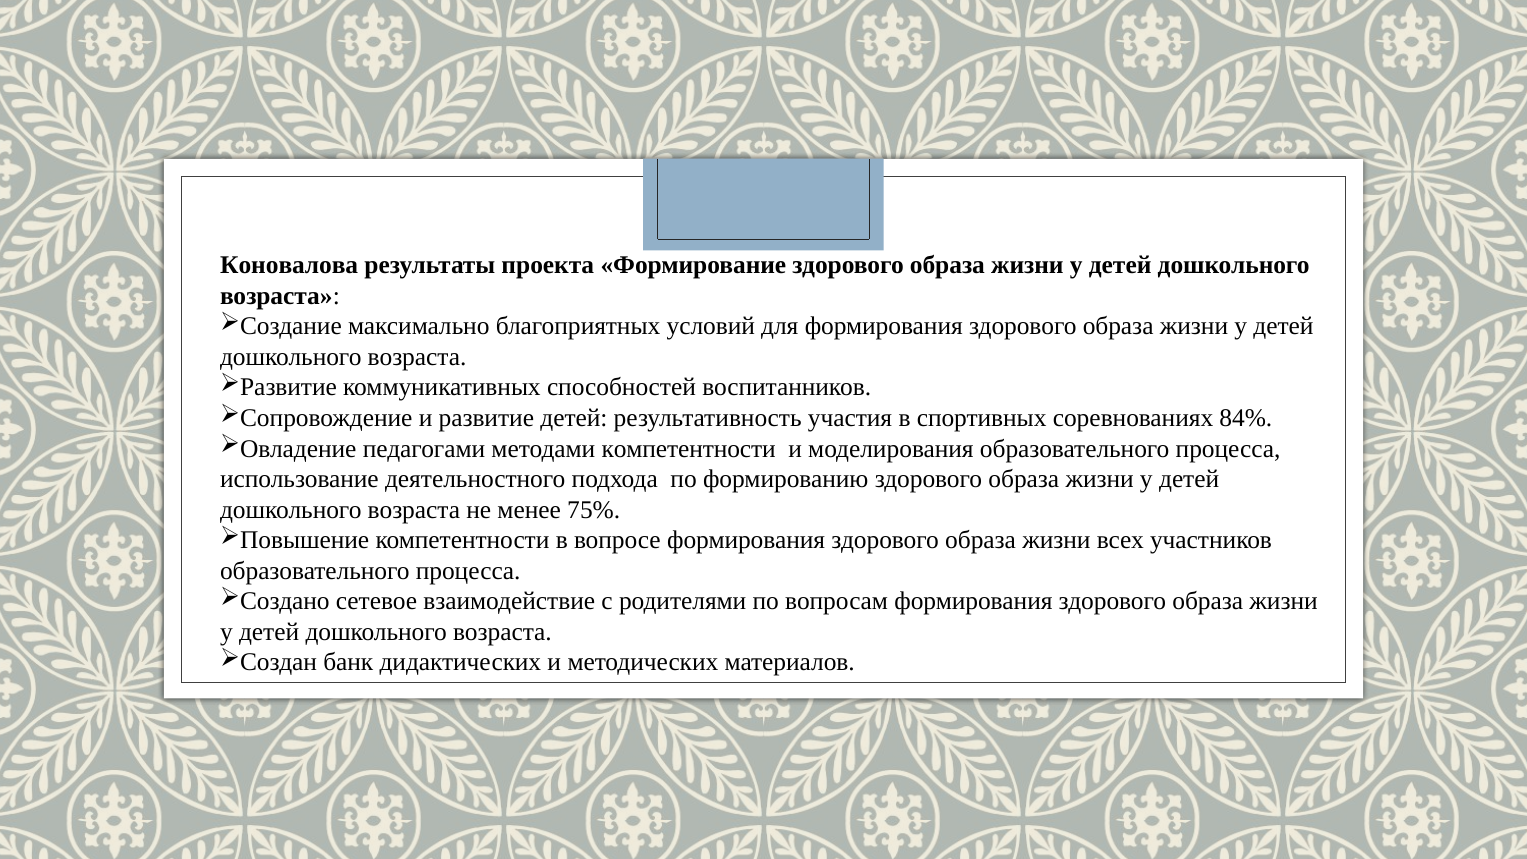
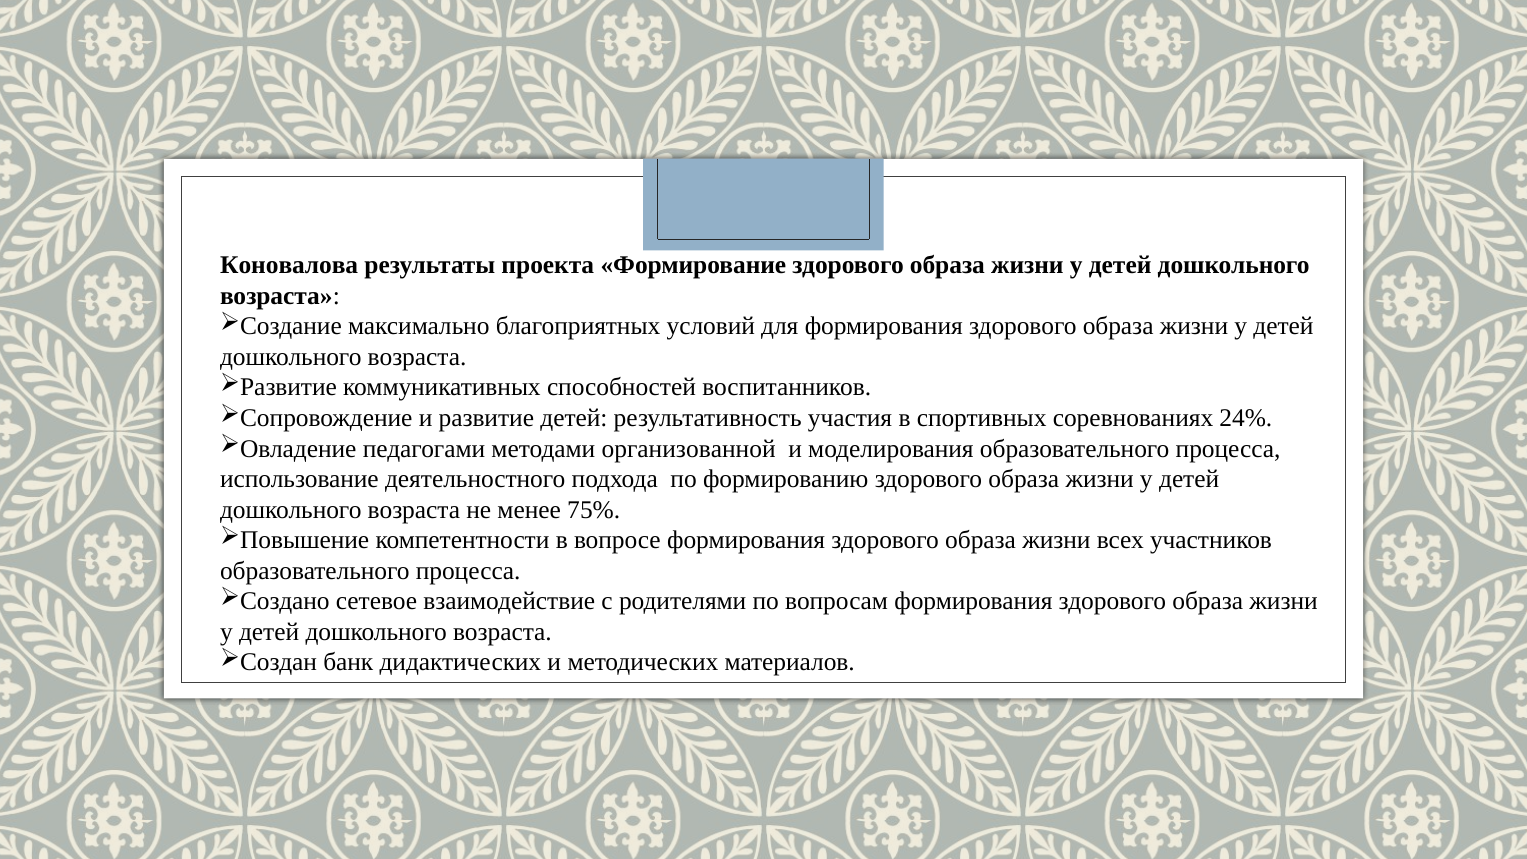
84%: 84% -> 24% (1246, 418)
методами компетентности: компетентности -> организованной (689, 449)
